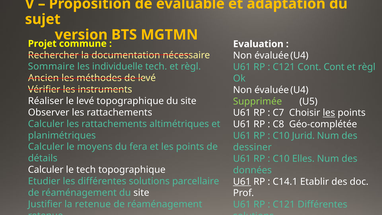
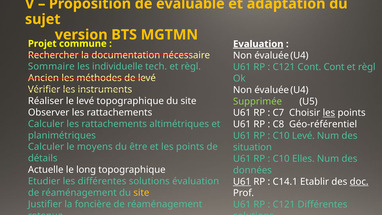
Evaluation underline: none -> present (258, 44)
Géo-complétée: Géo-complétée -> Géo-référentiel (323, 124)
C10 Jurid: Jurid -> Levé (303, 136)
fera: fera -> être (138, 147)
dessiner: dessiner -> situation (252, 147)
Calculer: Calculer -> Actuelle (46, 170)
le tech: tech -> long (86, 170)
parcellaire: parcellaire -> évaluation (196, 181)
doc underline: none -> present (359, 182)
site colour: white -> yellow (141, 193)
la retenue: retenue -> foncière (93, 204)
